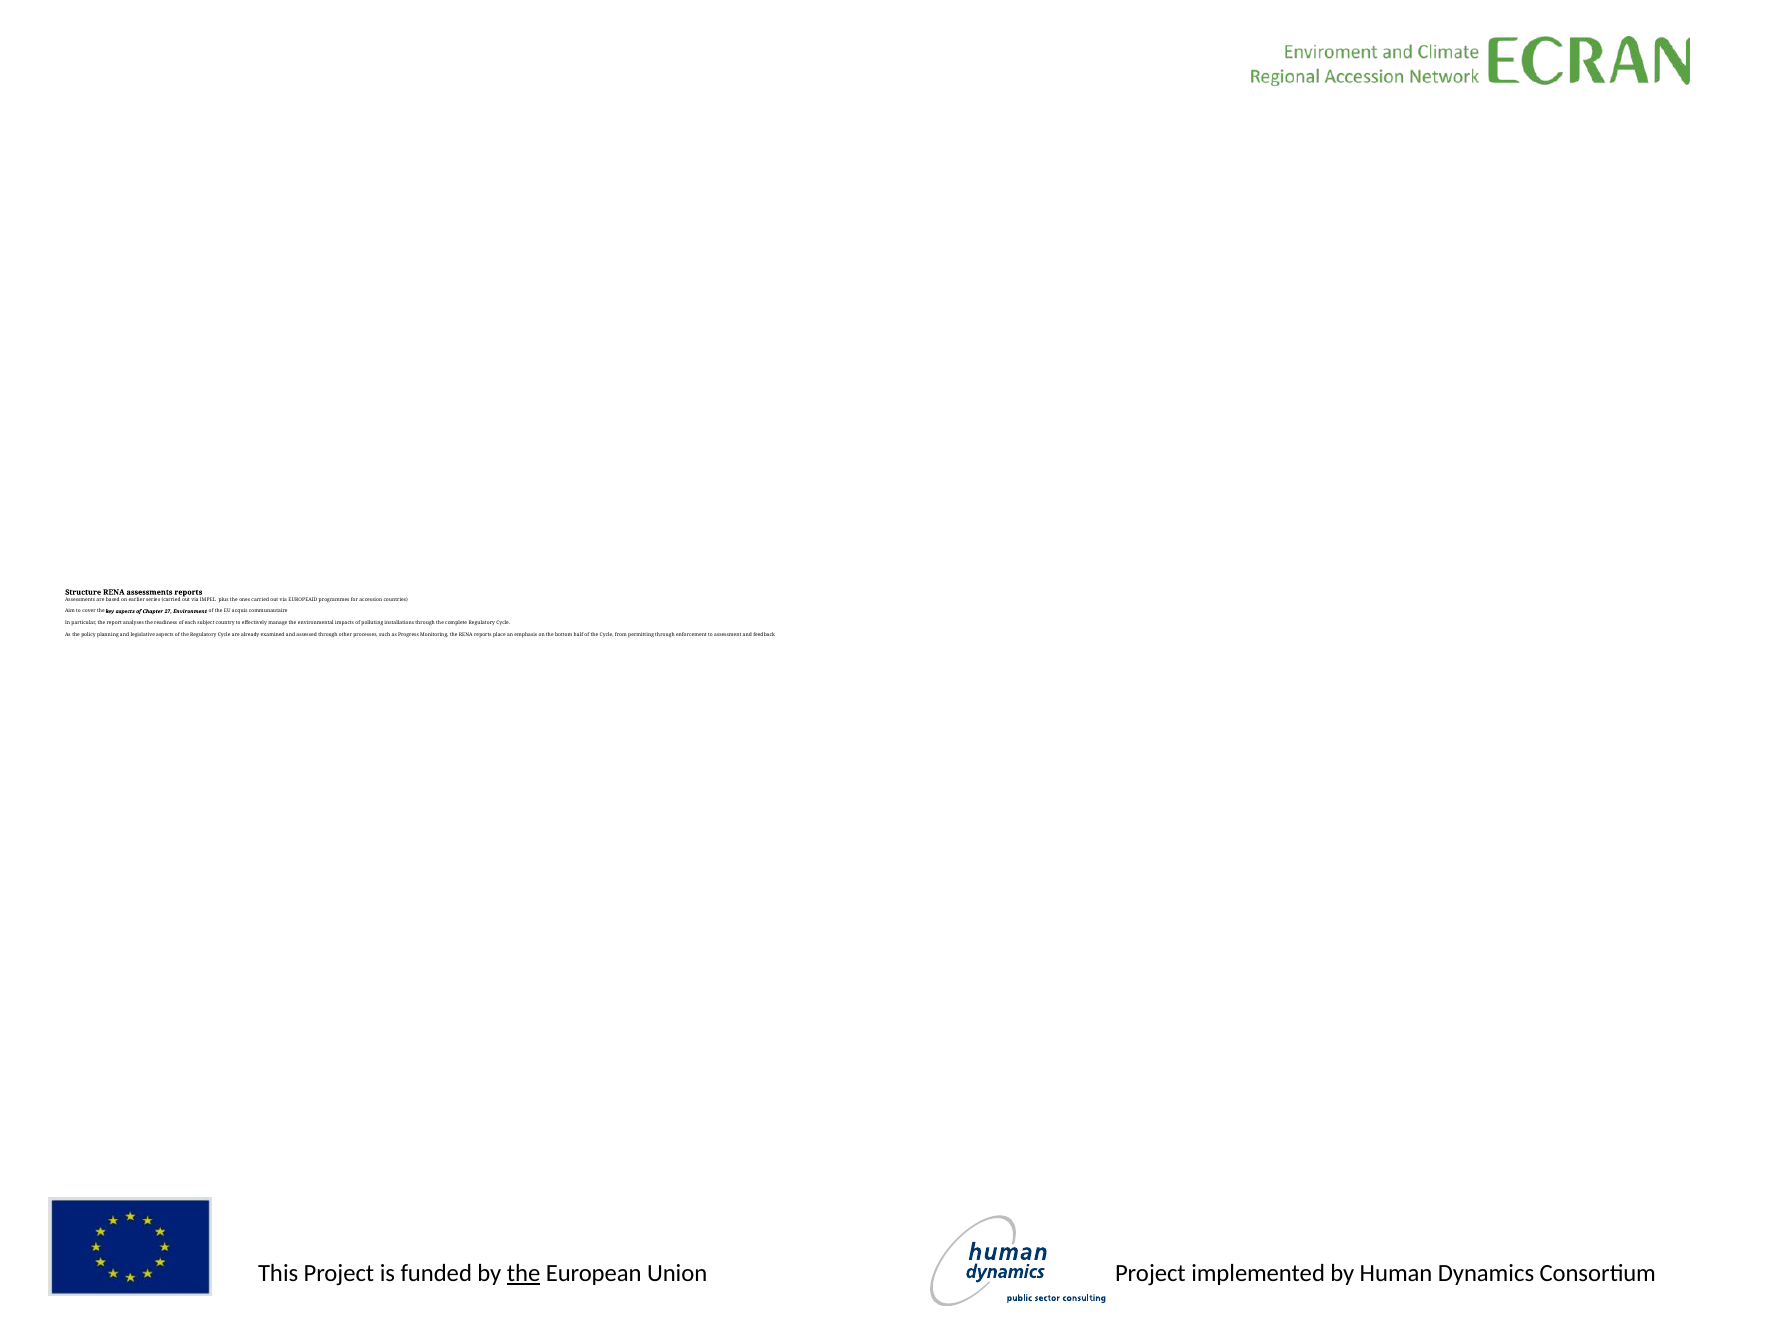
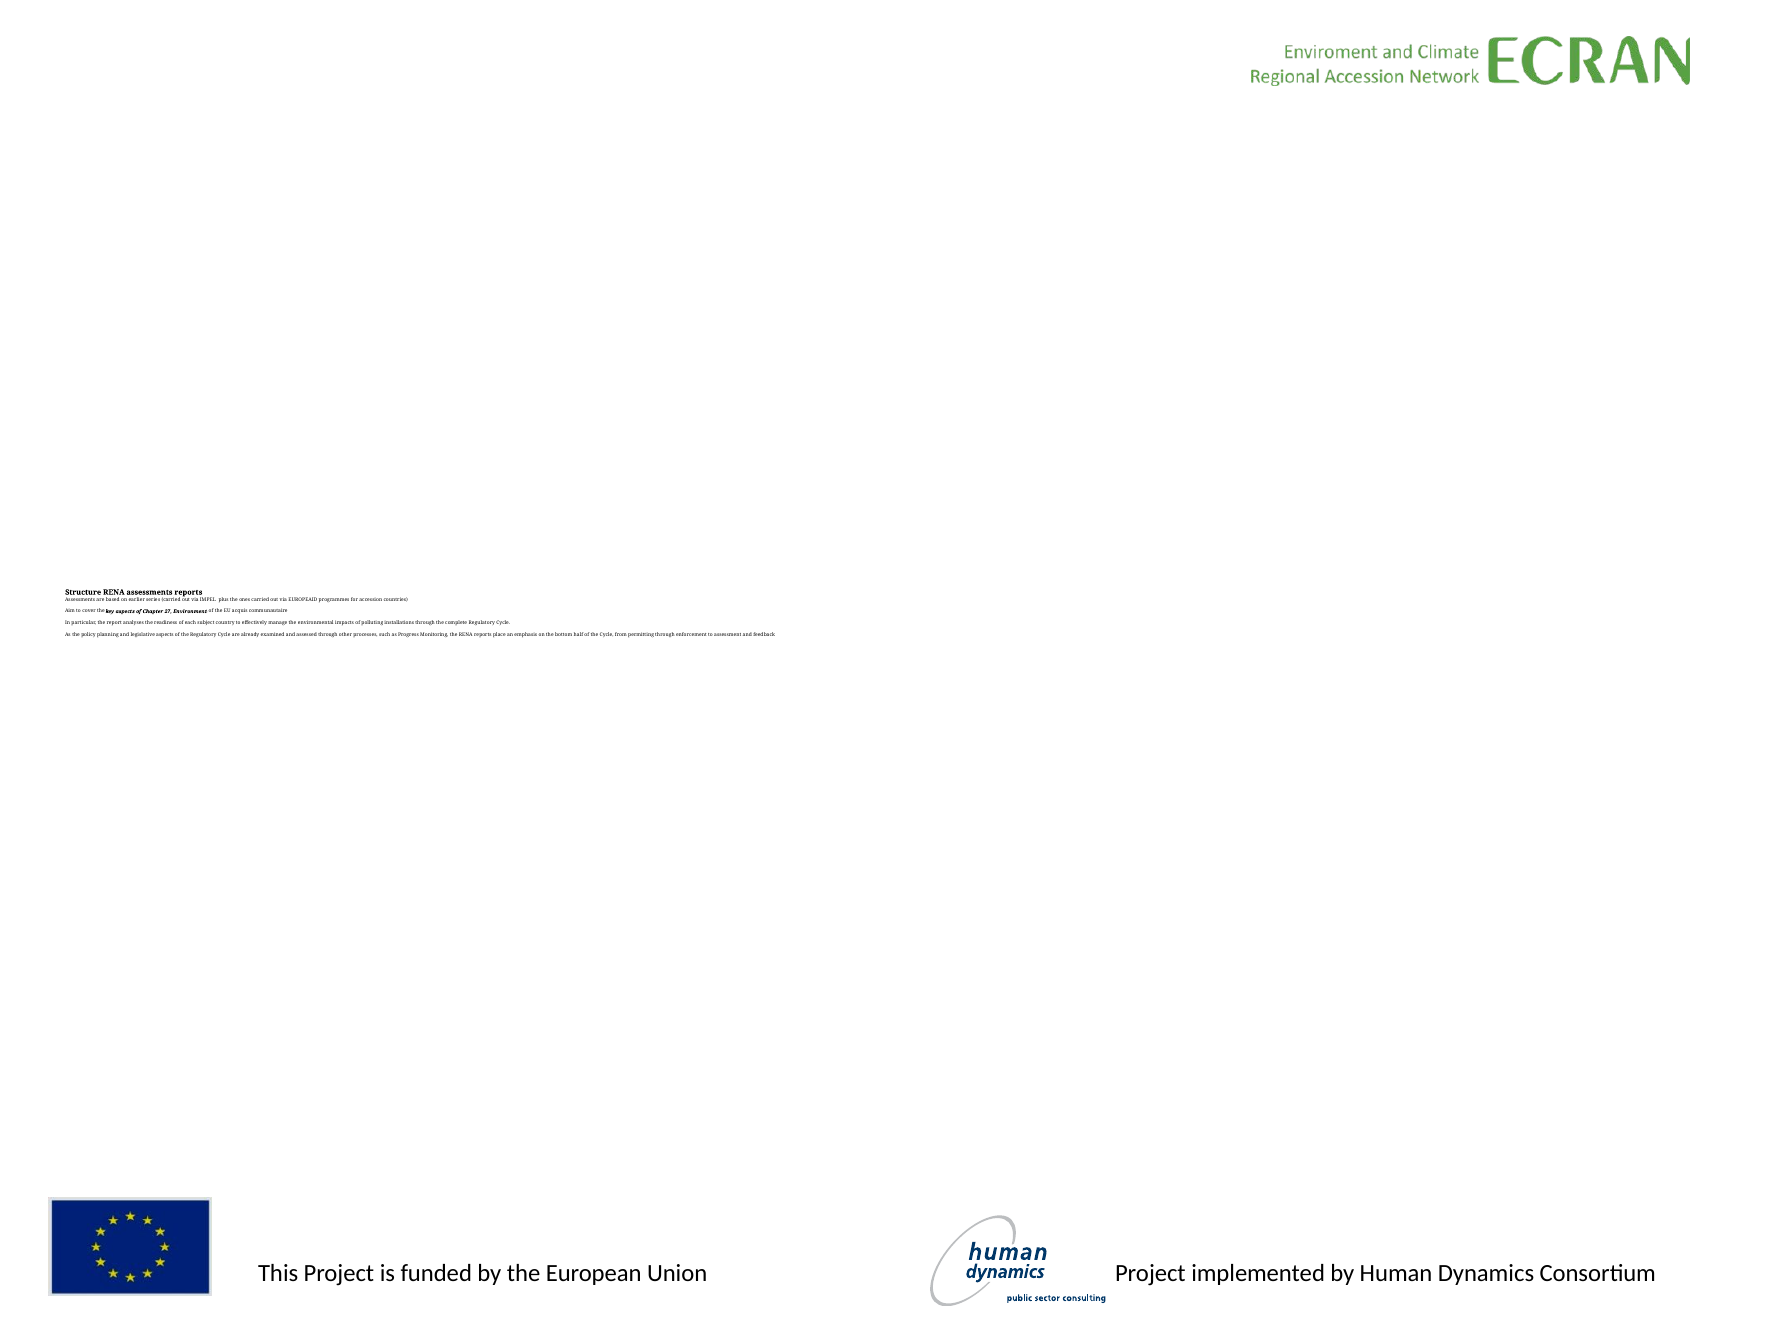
the underline: present -> none (524, 1273)
